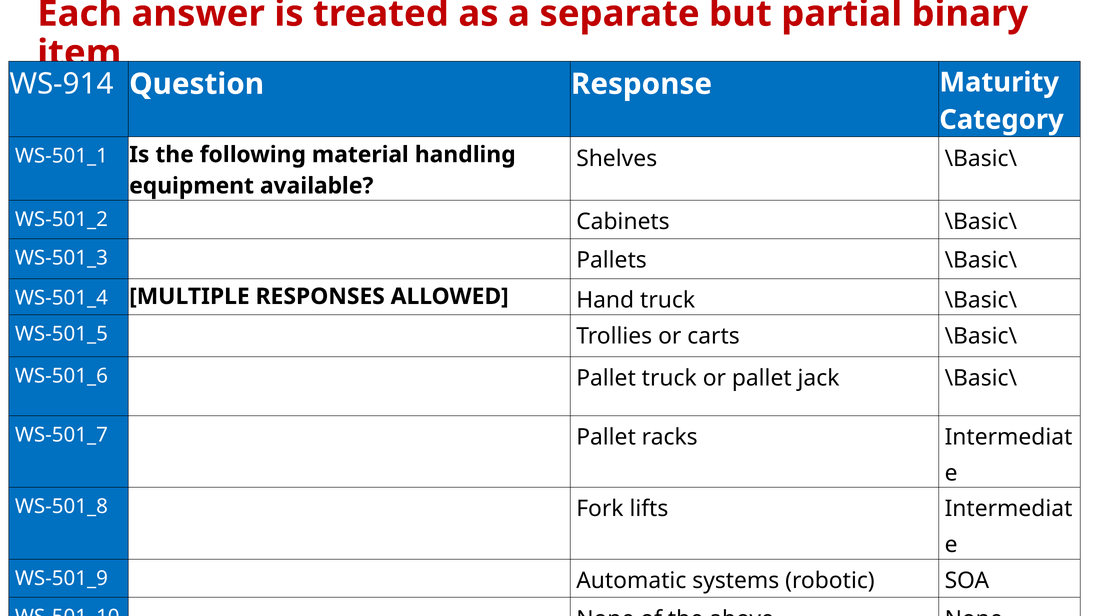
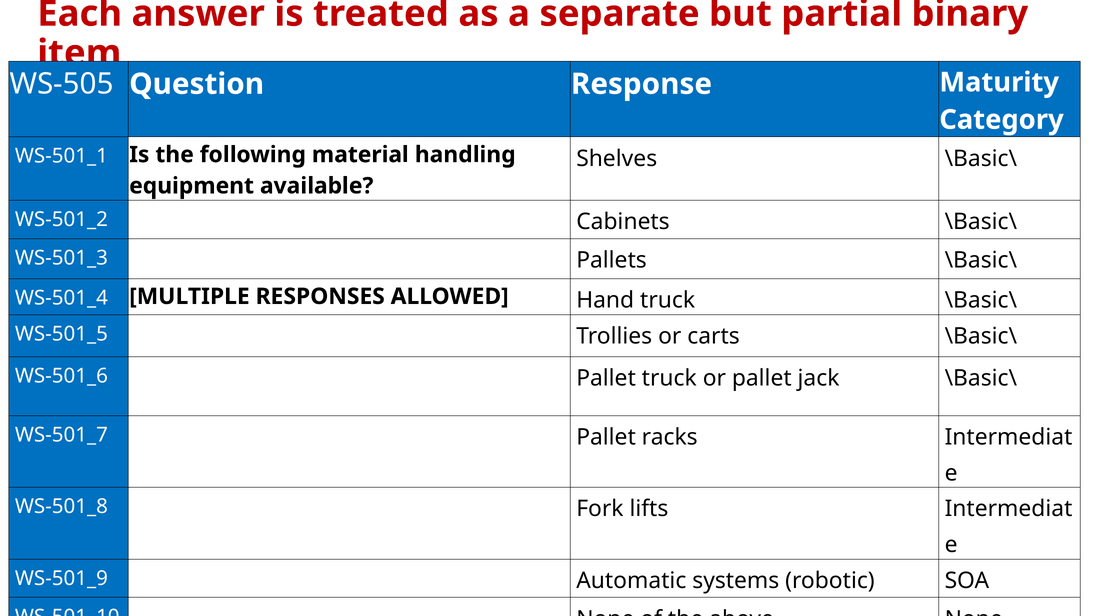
WS-914: WS-914 -> WS-505 (62, 84)
